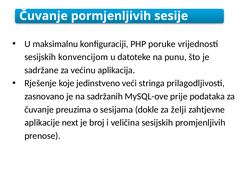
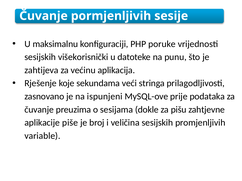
konvencijom: konvencijom -> višekorisnički (83, 57)
sadržane: sadržane -> zahtijeva (41, 70)
jedinstveno: jedinstveno -> sekundama (98, 84)
sadržanih: sadržanih -> ispunjeni (105, 97)
želji: želji -> pišu (179, 110)
next: next -> piše (70, 123)
prenose: prenose -> variable (42, 136)
